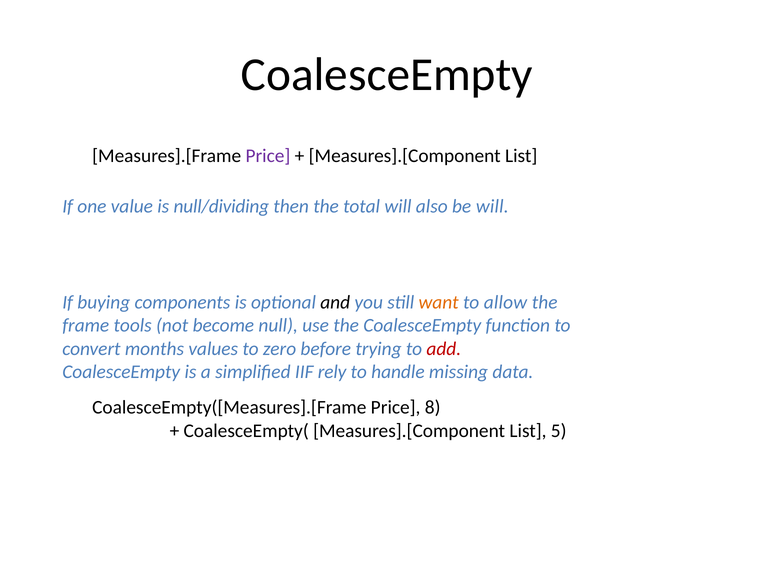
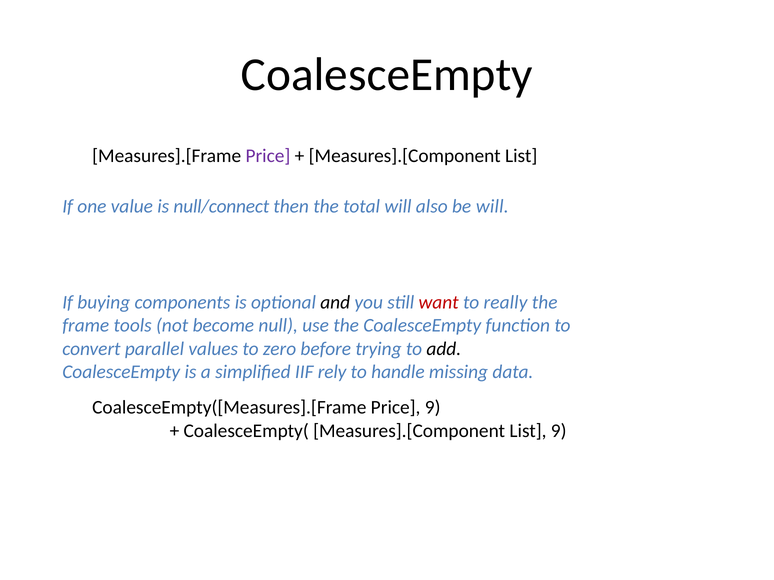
null/dividing: null/dividing -> null/connect (221, 207)
want colour: orange -> red (439, 303)
allow: allow -> really (505, 303)
months: months -> parallel (154, 349)
add colour: red -> black (444, 349)
Price 8: 8 -> 9 (433, 408)
List 5: 5 -> 9 (559, 431)
